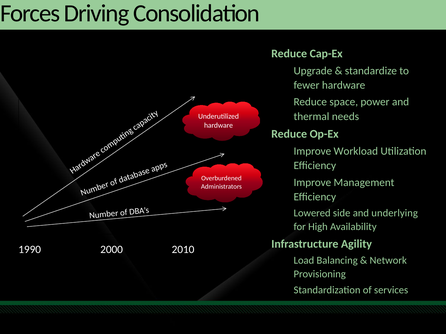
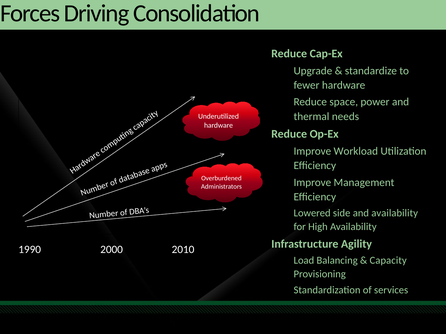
and underlying: underlying -> availability (395, 213)
Network: Network -> Capacity (388, 261)
